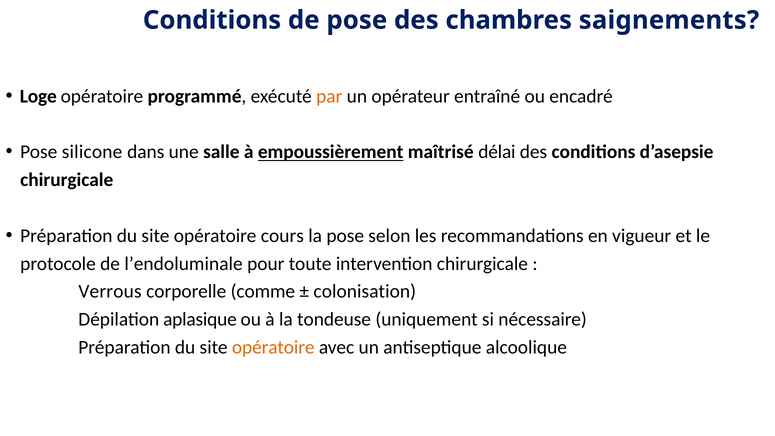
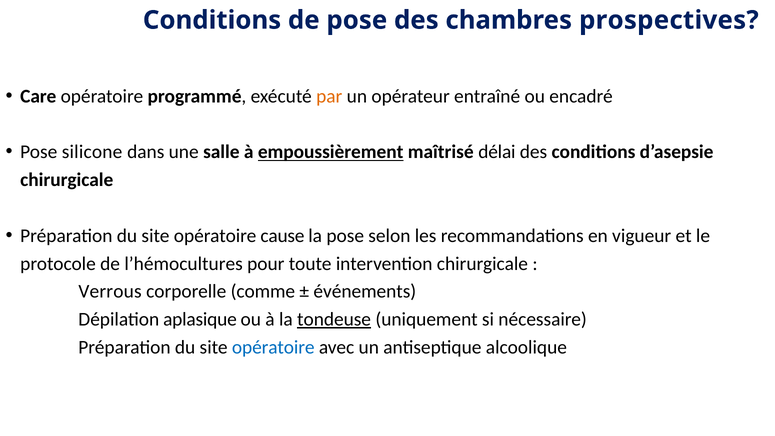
saignements: saignements -> prospectives (669, 20)
Loge: Loge -> Care (38, 96)
cours: cours -> cause (282, 236)
l’endoluminale: l’endoluminale -> l’hémocultures (184, 264)
colonisation: colonisation -> événements (365, 291)
tondeuse underline: none -> present (334, 319)
opératoire colour: orange -> blue (273, 347)
